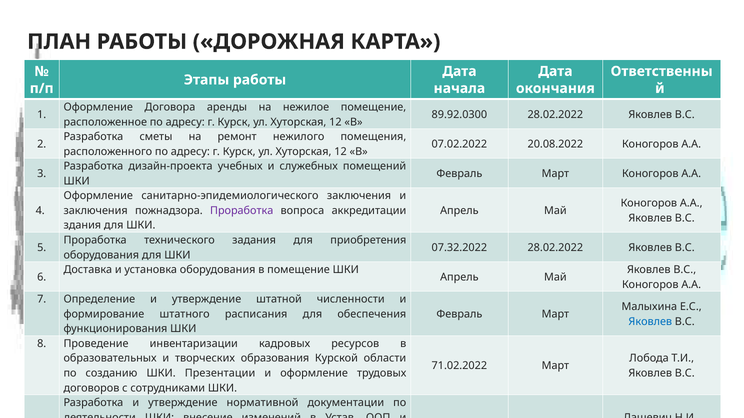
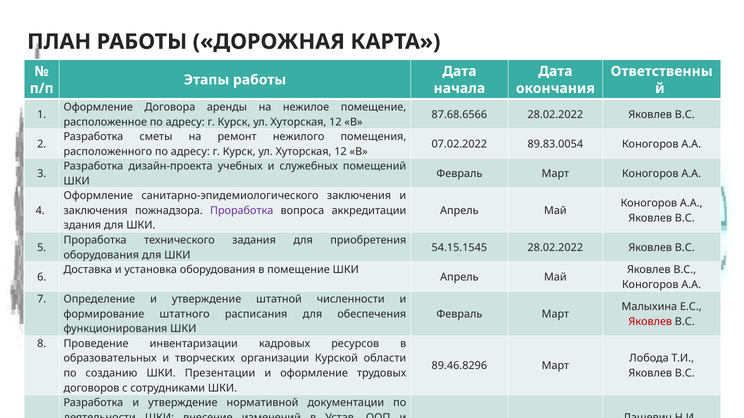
89.92.0300: 89.92.0300 -> 87.68.6566 (459, 115)
20.08.2022: 20.08.2022 -> 89.83.0054 (555, 144)
07.32.2022: 07.32.2022 -> 54.15.1545 (459, 248)
Яковлев colour: blue -> red (650, 322)
образования: образования -> организации (275, 359)
71.02.2022: 71.02.2022 -> 89.46.8296 (459, 366)
